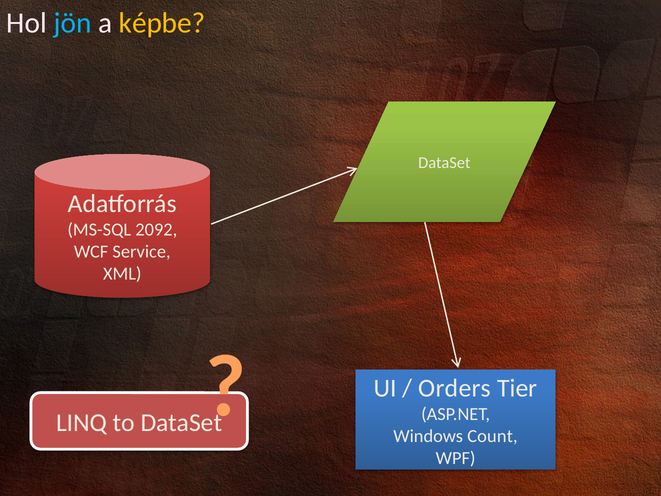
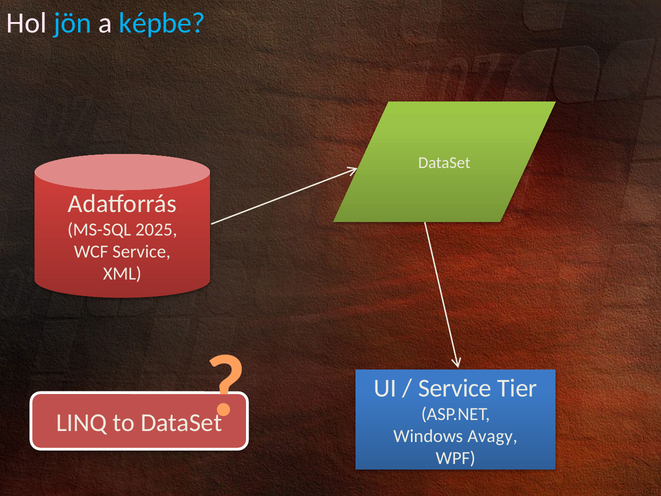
képbe colour: yellow -> light blue (162, 23)
2092: 2092 -> 2025 (156, 229)
Orders: Orders -> Service (455, 388)
Count: Count -> Avagy (492, 436)
